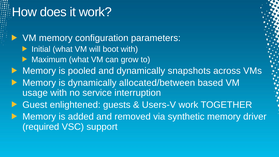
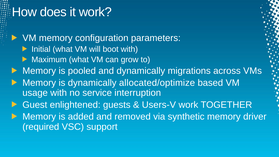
snapshots: snapshots -> migrations (189, 71)
allocated/between: allocated/between -> allocated/optimize (157, 83)
